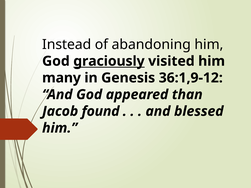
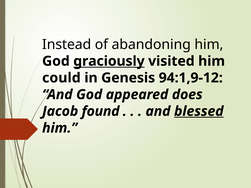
many: many -> could (61, 78)
36:1,9-12: 36:1,9-12 -> 94:1,9-12 (191, 78)
than: than -> does (187, 95)
blessed underline: none -> present (199, 111)
